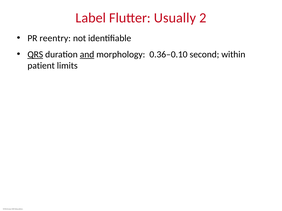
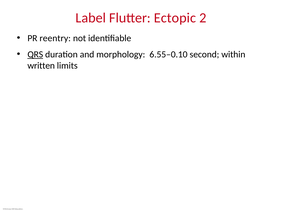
Usually: Usually -> Ectopic (175, 18)
and underline: present -> none (87, 55)
0.36‒0.10: 0.36‒0.10 -> 6.55‒0.10 (168, 55)
patient: patient -> written (41, 66)
